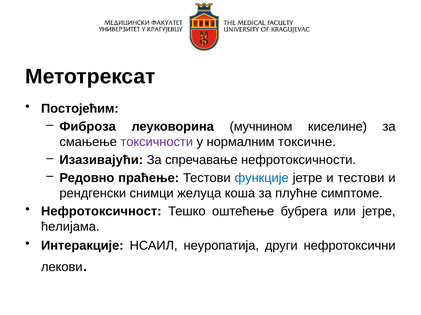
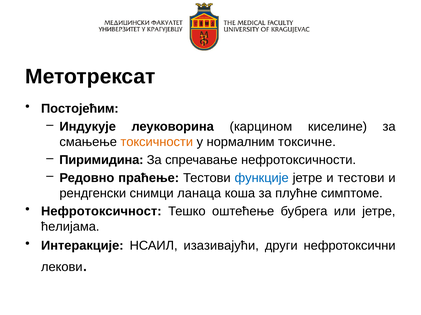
Фиброза: Фиброза -> Индукује (88, 127)
мучнином: мучнином -> карцином (261, 127)
токсичности colour: purple -> orange (157, 142)
Изазивајући: Изазивајући -> Пиримидина (101, 160)
желуца: желуца -> ланаца (199, 194)
неуропатија: неуропатија -> изазивајући (221, 246)
